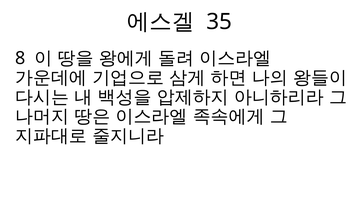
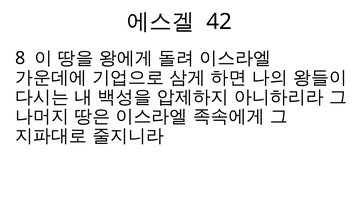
35: 35 -> 42 (219, 22)
